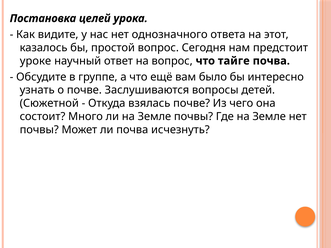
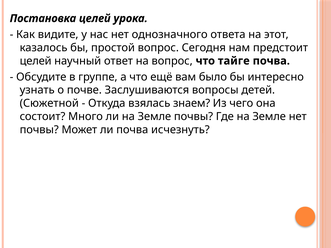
уроке: уроке -> целей (36, 61)
взялась почве: почве -> знаем (192, 103)
